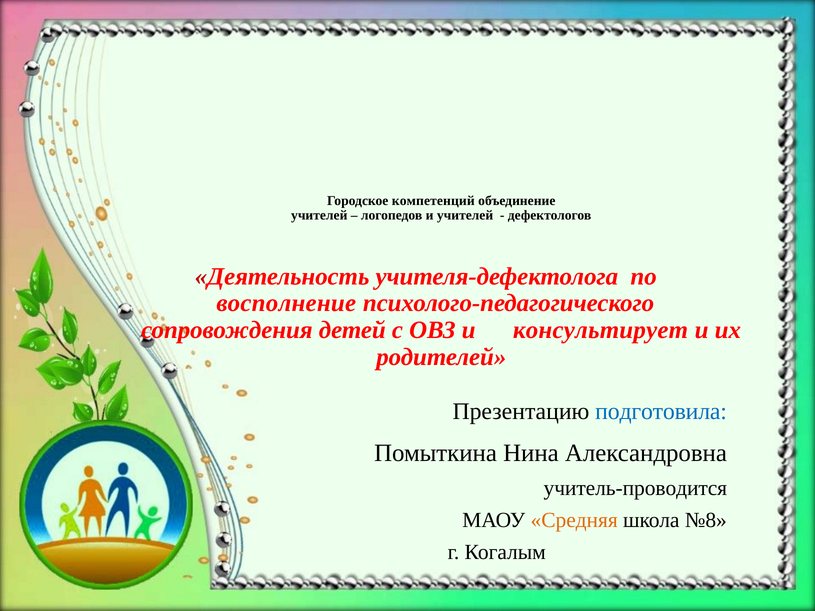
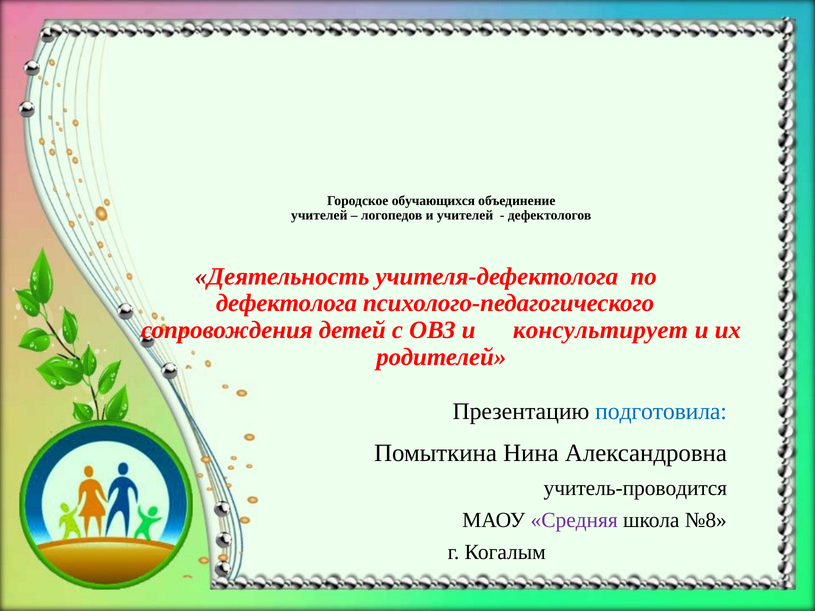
компетенций: компетенций -> обучающихся (433, 201)
восполнение: восполнение -> дефектолога (286, 303)
Средняя colour: orange -> purple (574, 521)
